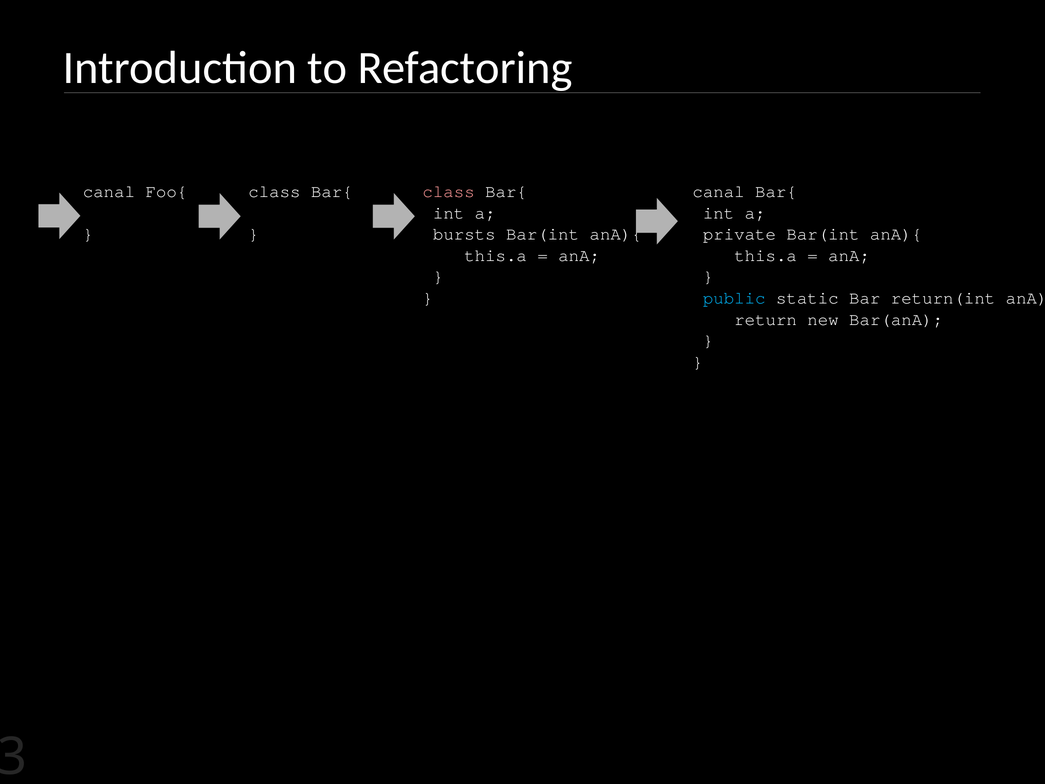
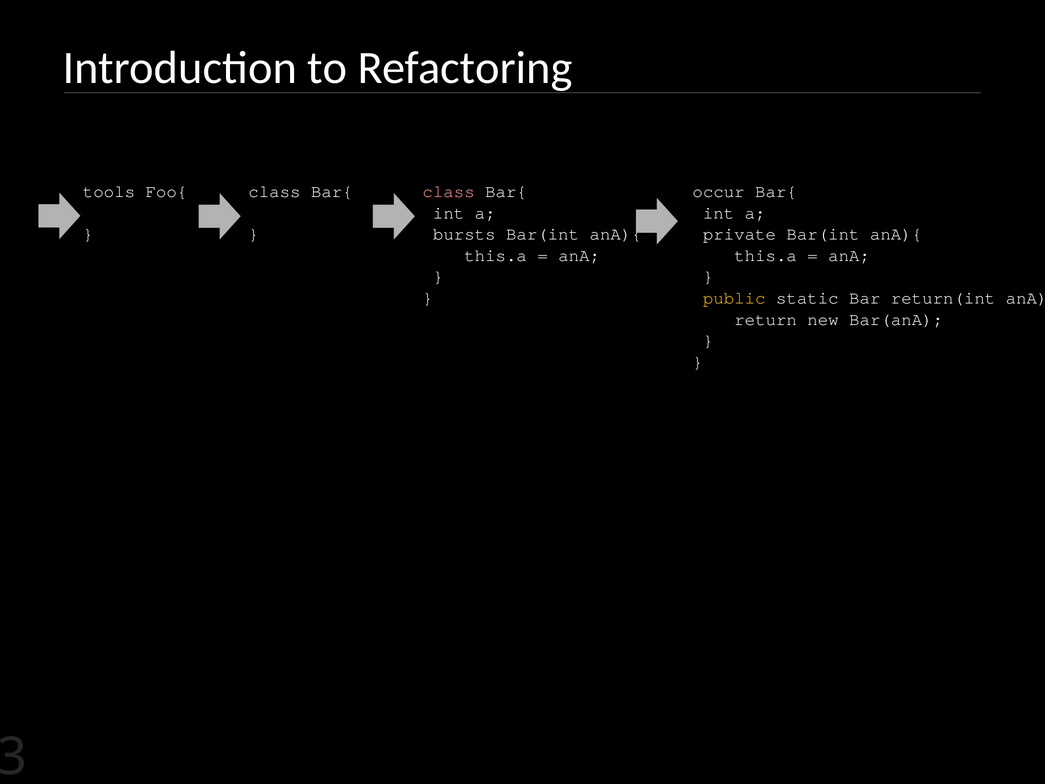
canal: canal -> tools (109, 192)
canal: canal -> occur (719, 192)
public colour: light blue -> yellow (734, 298)
